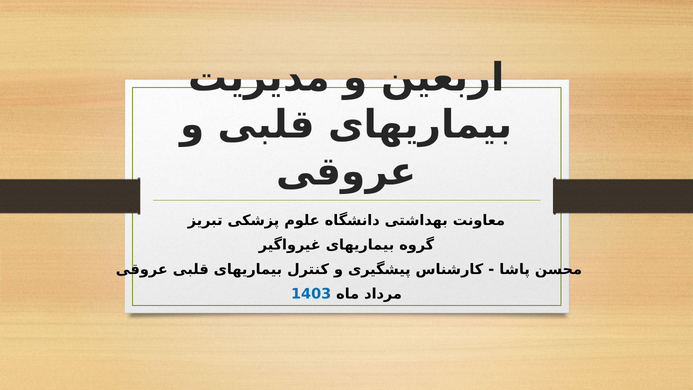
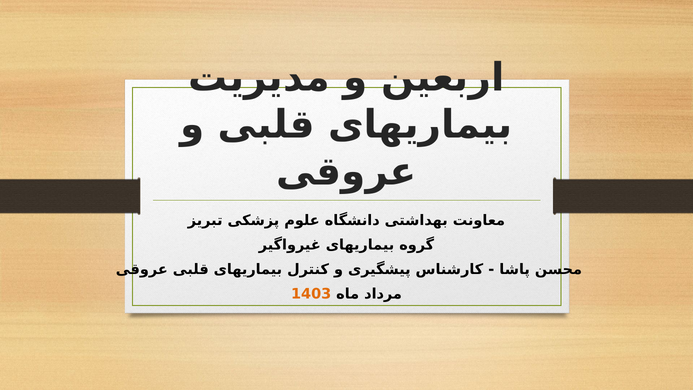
1403 colour: blue -> orange (311, 294)
